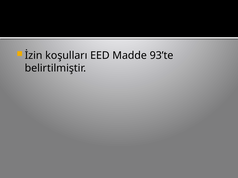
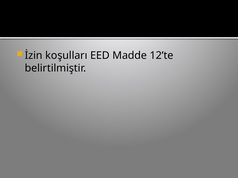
93’te: 93’te -> 12’te (162, 56)
